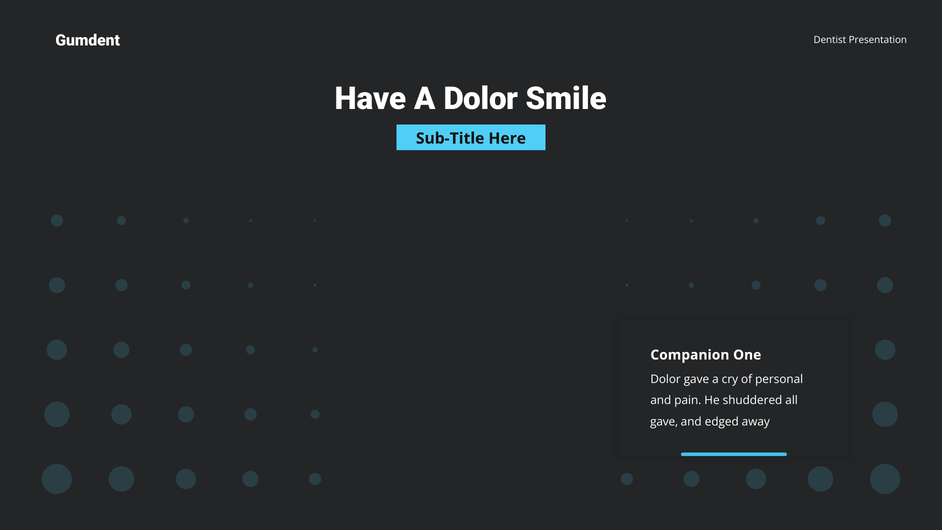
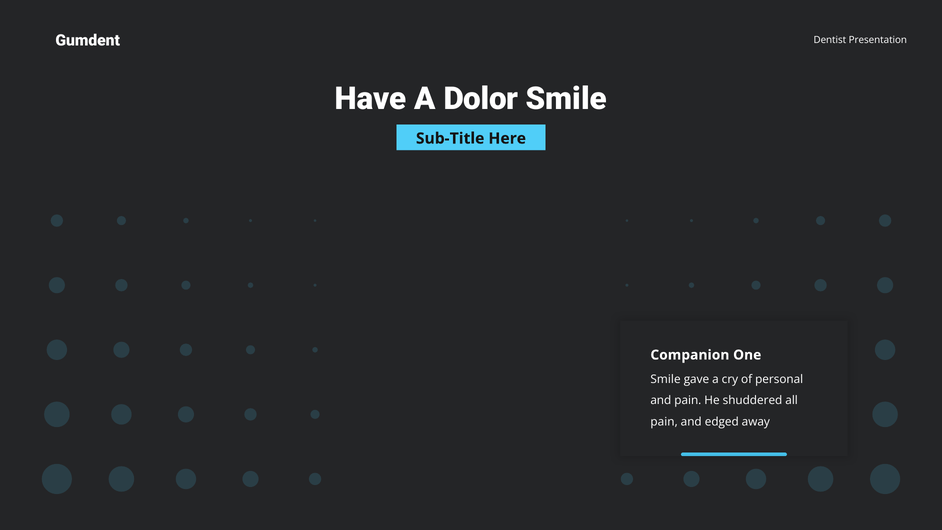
Dolor: Dolor -> Smile (666, 379)
gave: gave -> pain (664, 422)
